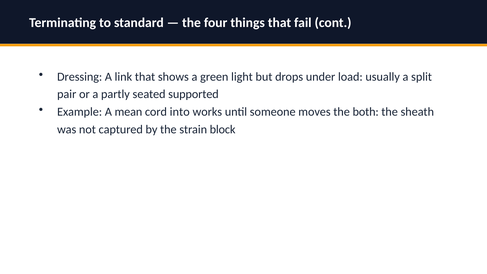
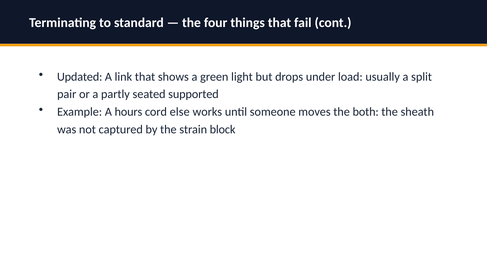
Dressing: Dressing -> Updated (80, 77)
mean: mean -> hours (128, 112)
into: into -> else (180, 112)
